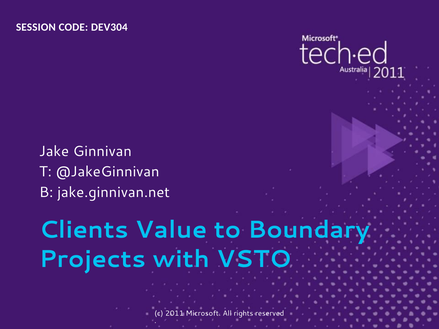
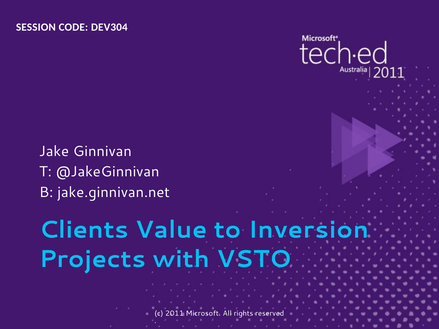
Boundary: Boundary -> Inversion (308, 230)
